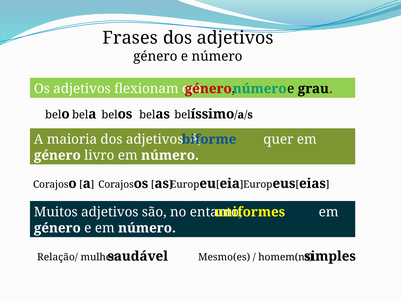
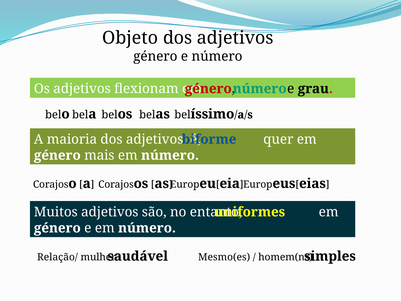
Frases: Frases -> Objeto (130, 38)
livro: livro -> mais (99, 155)
